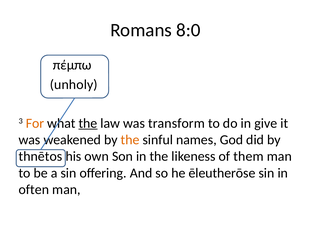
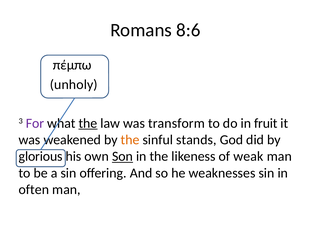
8:0: 8:0 -> 8:6 (188, 30)
For colour: orange -> purple (35, 123)
give: give -> fruit (266, 123)
names: names -> stands (196, 140)
thnētos: thnētos -> glorious (41, 157)
Son underline: none -> present (122, 157)
them: them -> weak (248, 157)
ēleutherōse: ēleutherōse -> weaknesses (222, 173)
